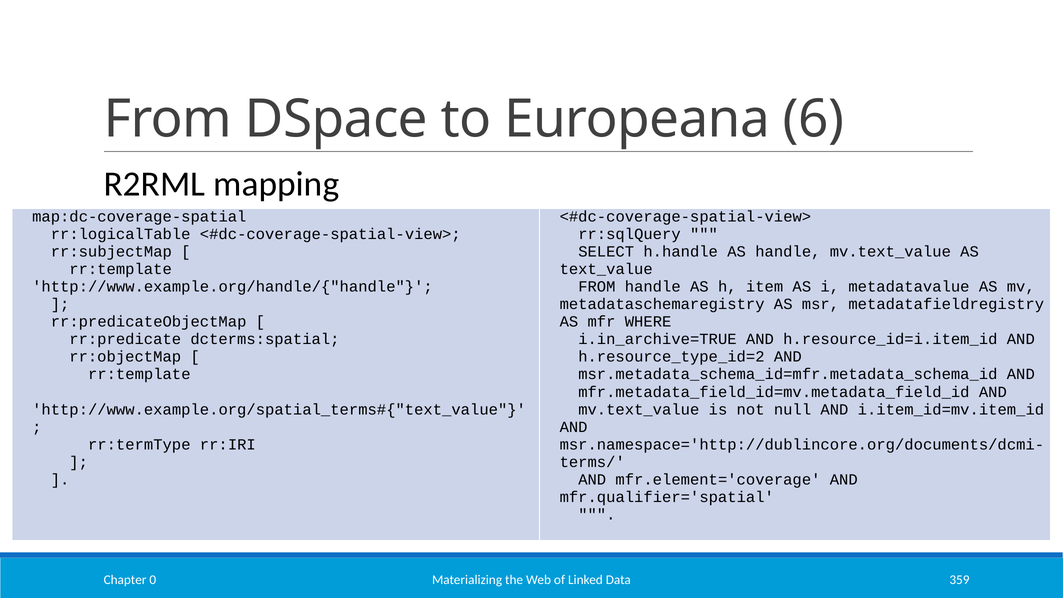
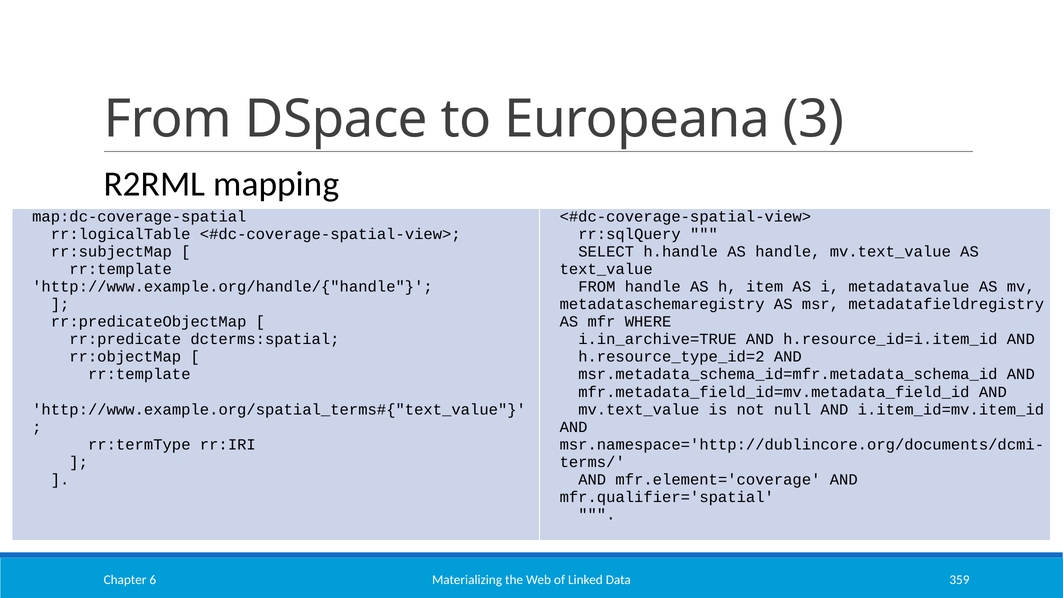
6: 6 -> 3 (814, 119)
0: 0 -> 6 (153, 580)
